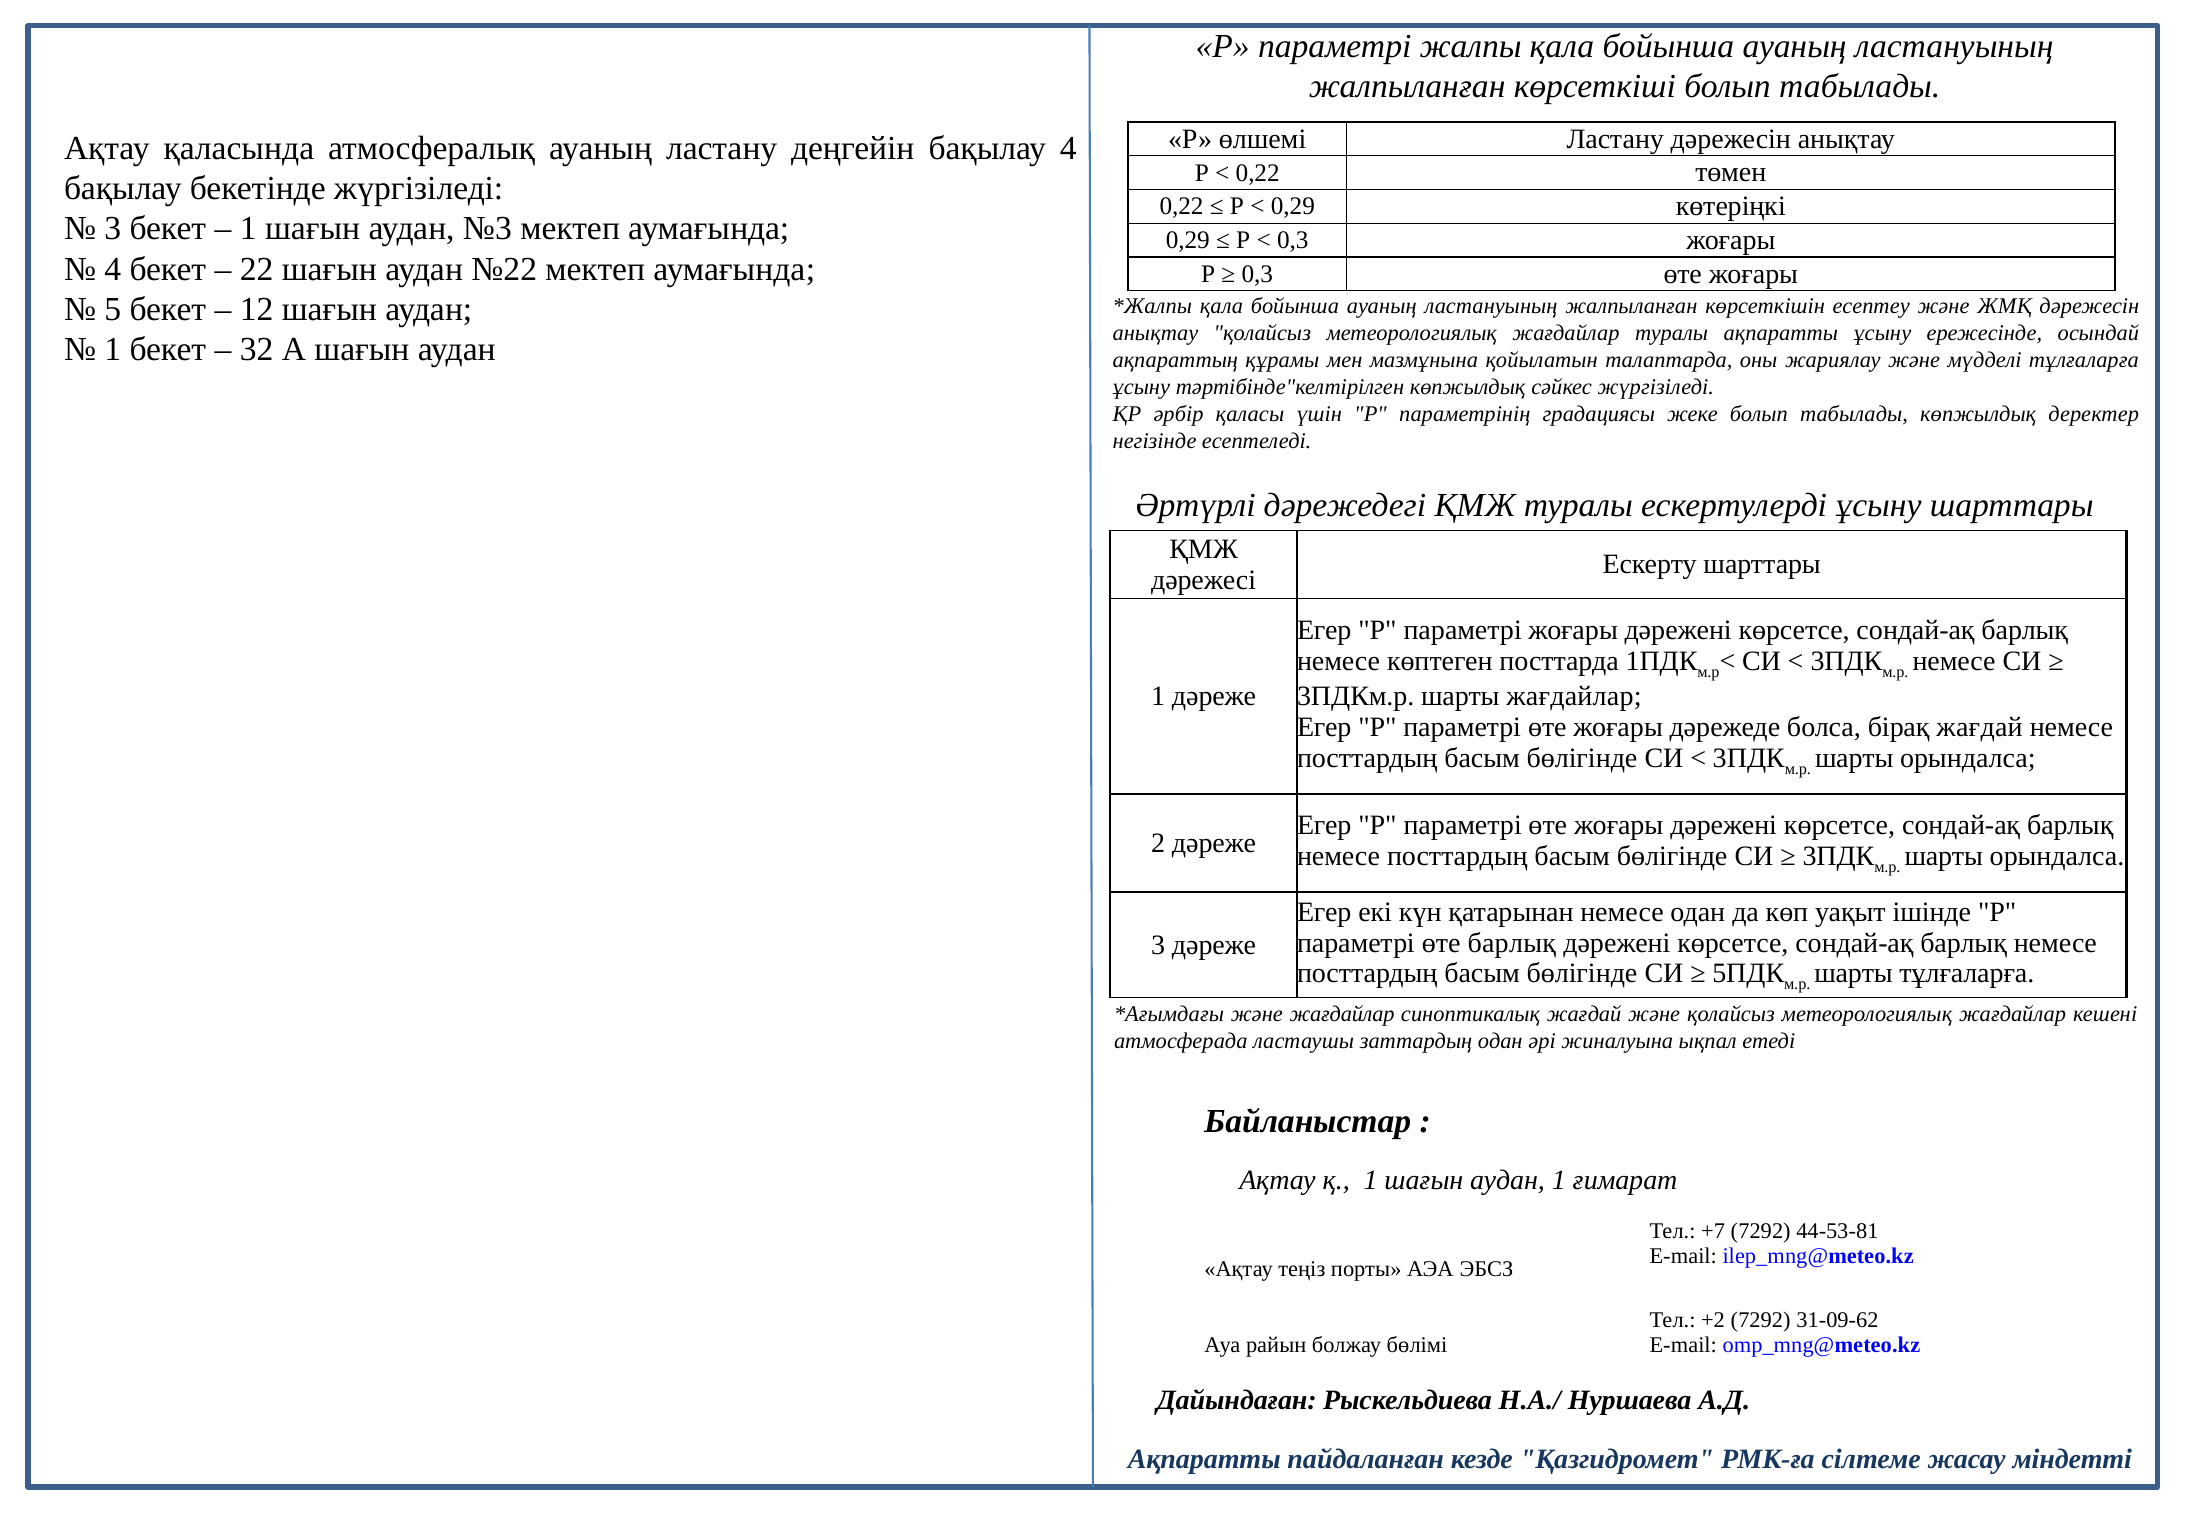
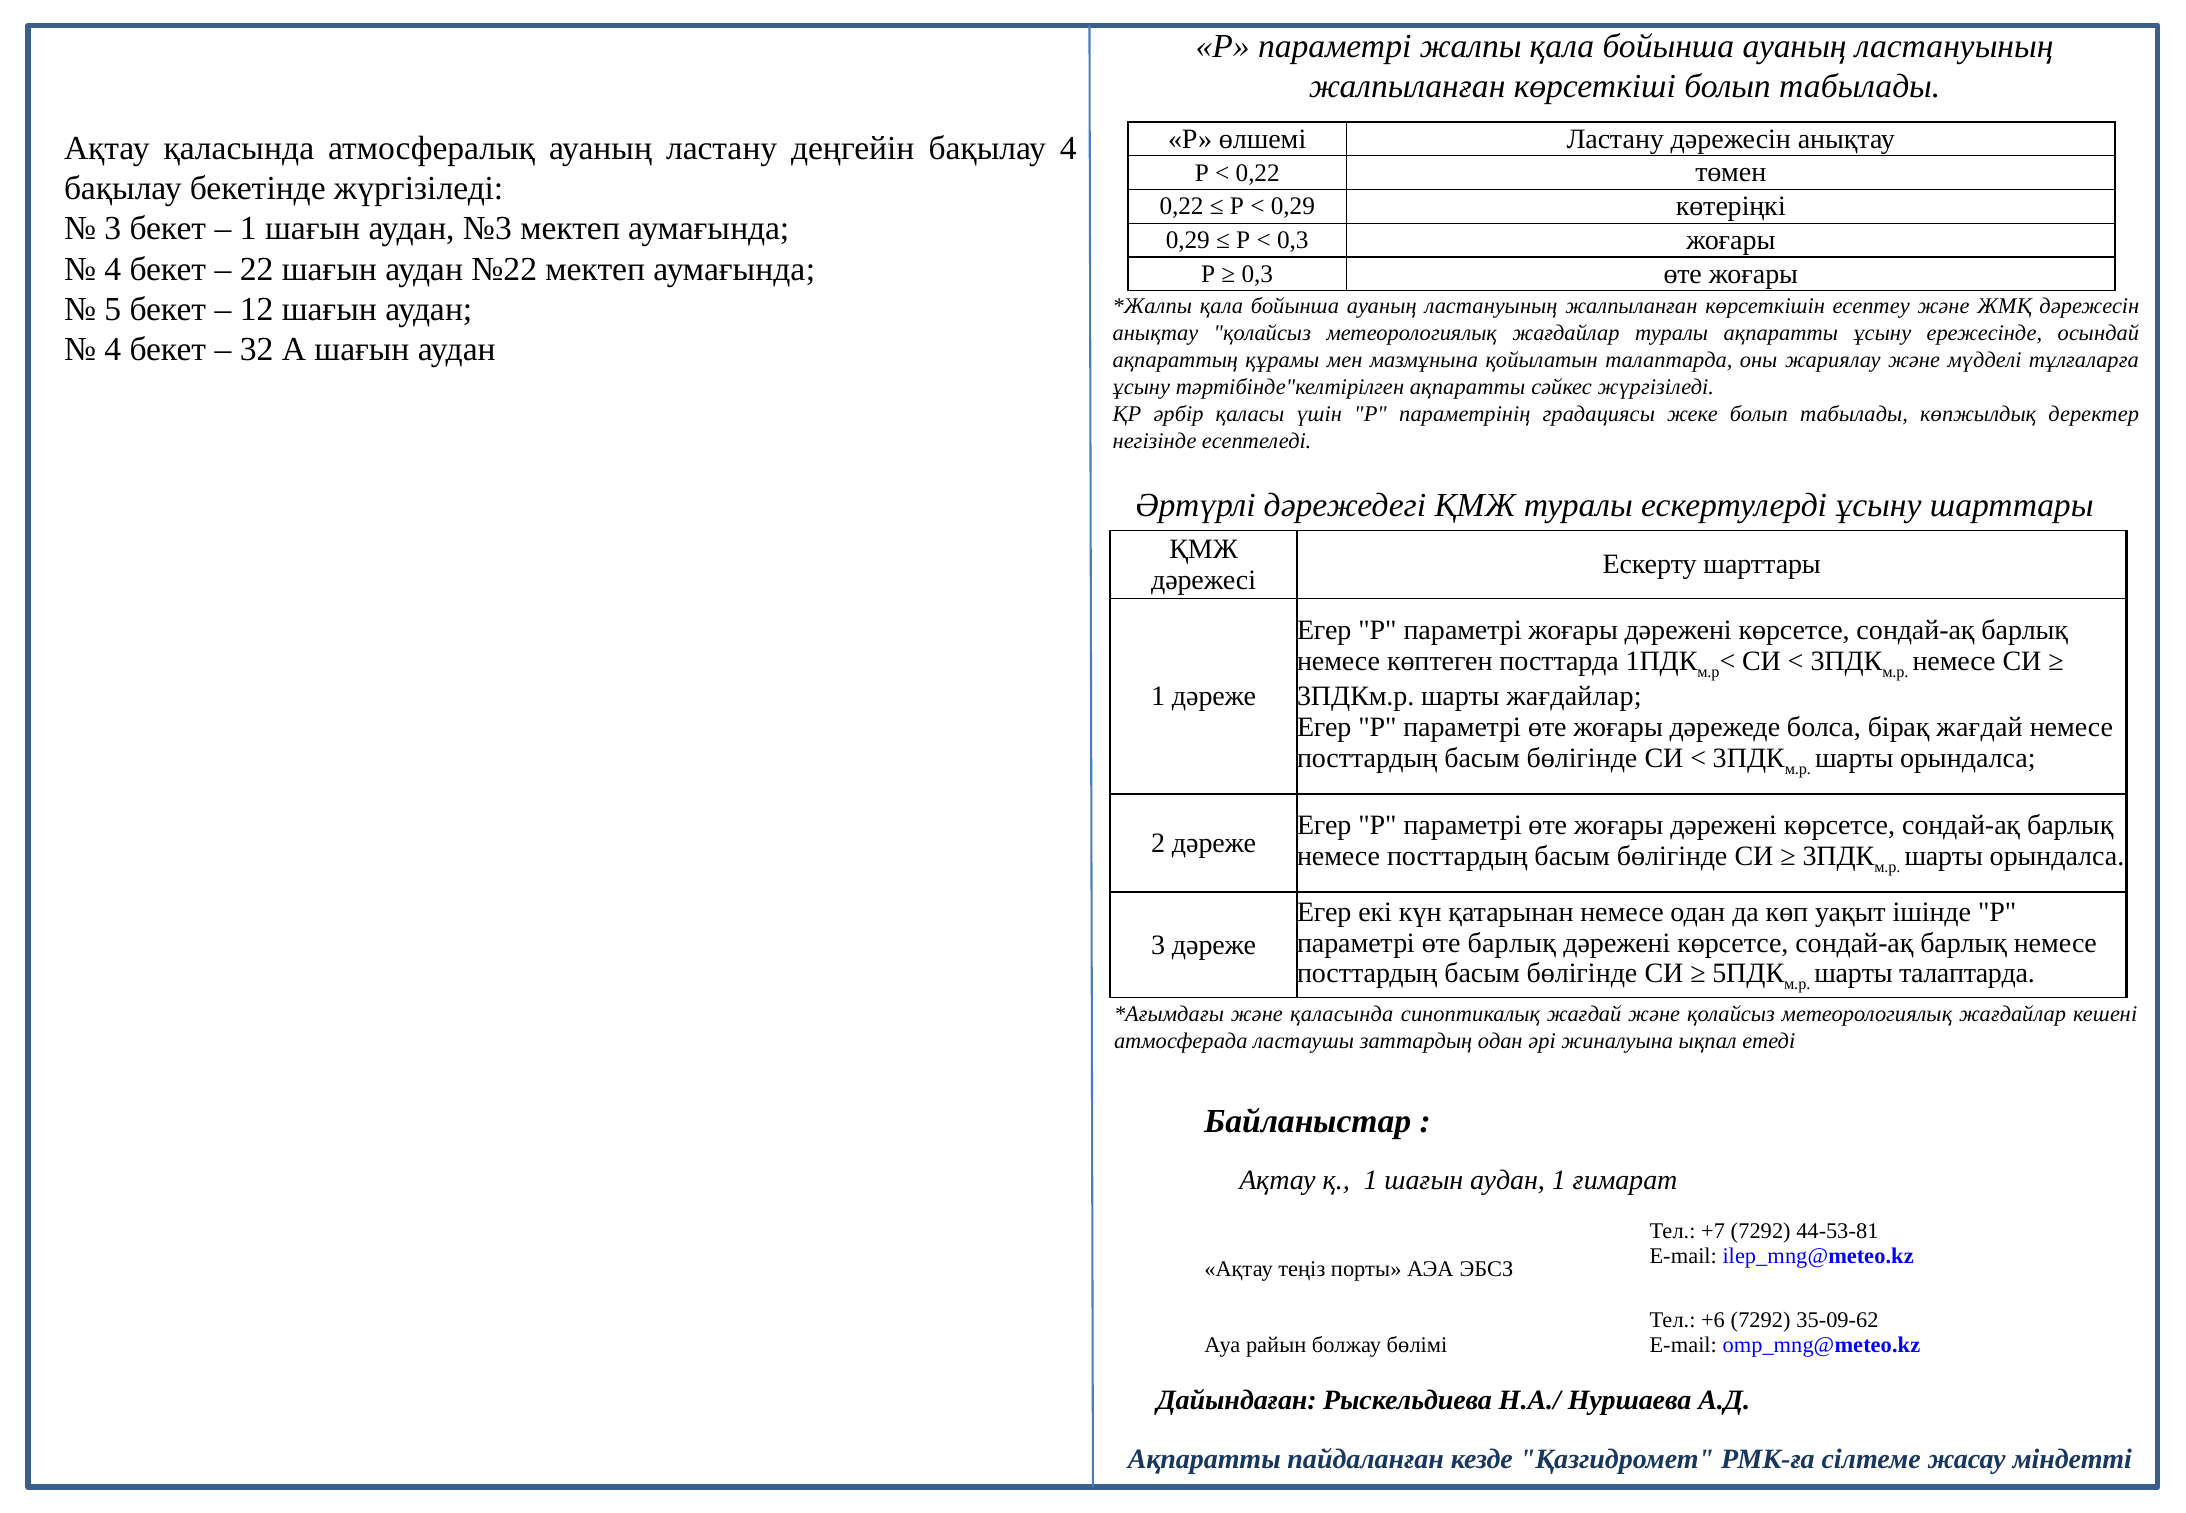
1: 1 -> 4 (113, 350)
тәртібінде"келтірілген көпжылдық: көпжылдық -> ақпаратты (1468, 387)
шарты тұлғаларға: тұлғаларға -> талаптарда (1967, 974)
және жағдайлар: жағдайлар -> қаласында (1342, 1014)
+2: +2 -> +6 (1713, 1320)
31-09-62: 31-09-62 -> 35-09-62 (1837, 1320)
